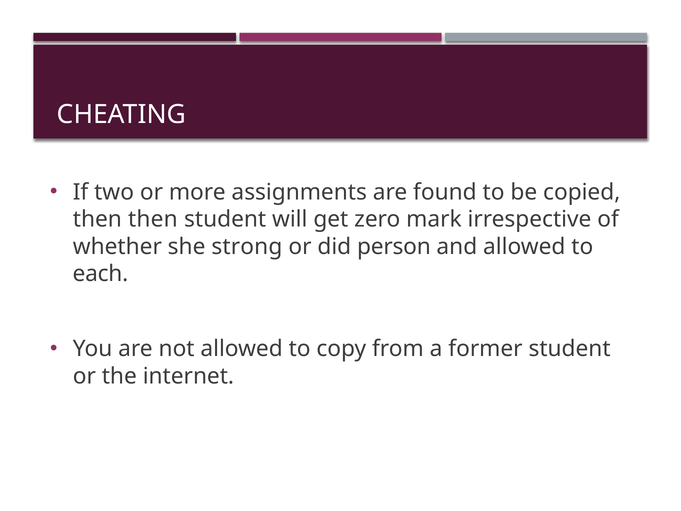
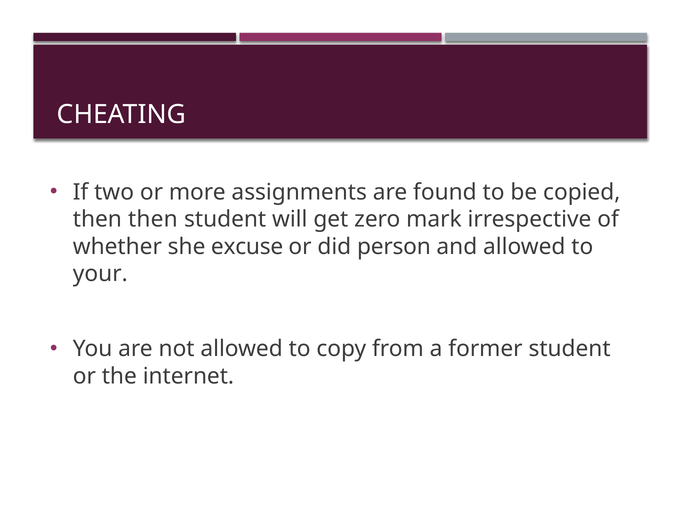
strong: strong -> excuse (247, 247)
each: each -> your (100, 274)
